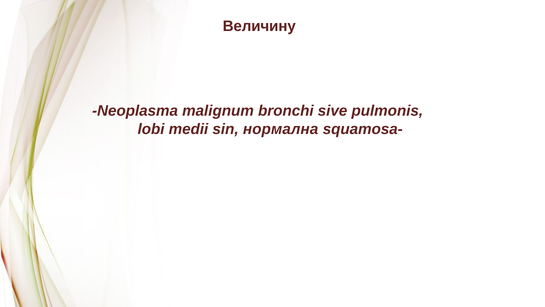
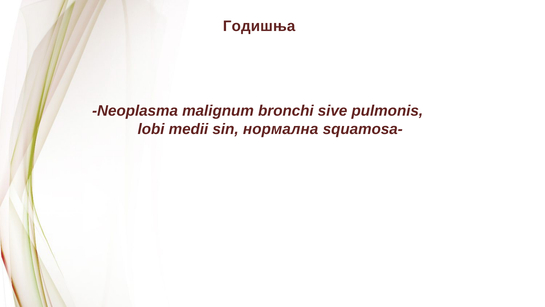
Величину: Величину -> Годишња (259, 26)
